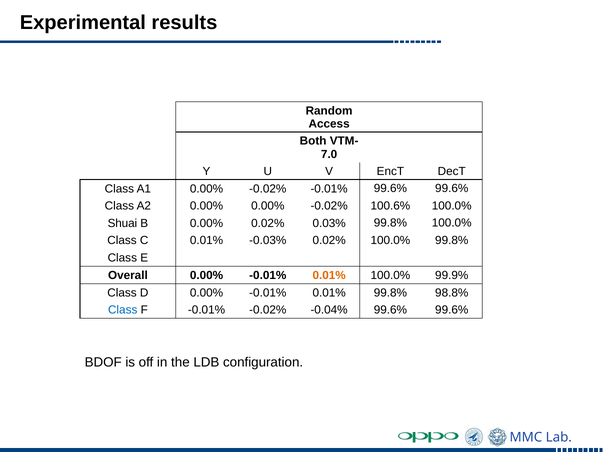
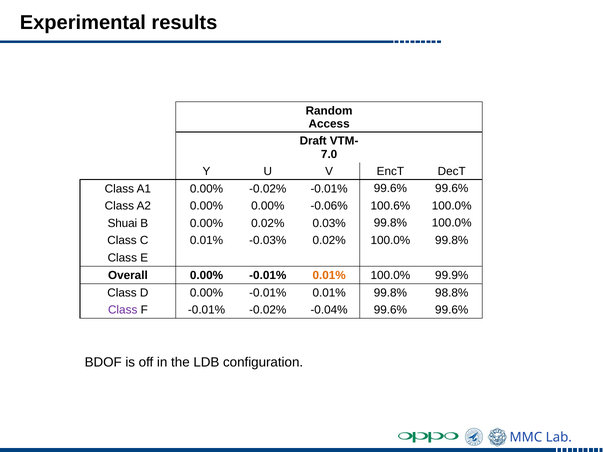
Both: Both -> Draft (313, 141)
0.00% 0.00% -0.02%: -0.02% -> -0.06% (329, 206)
Class colour: blue -> purple (123, 310)
